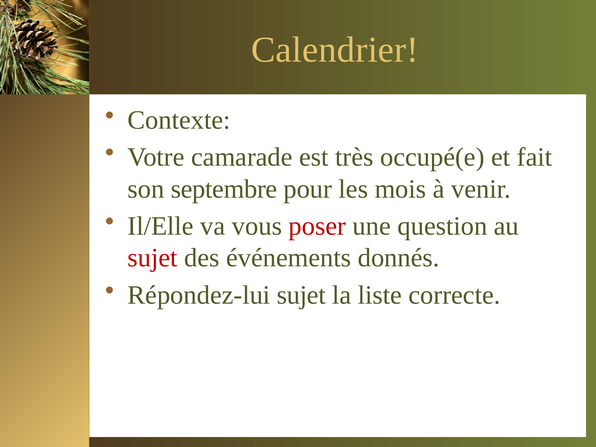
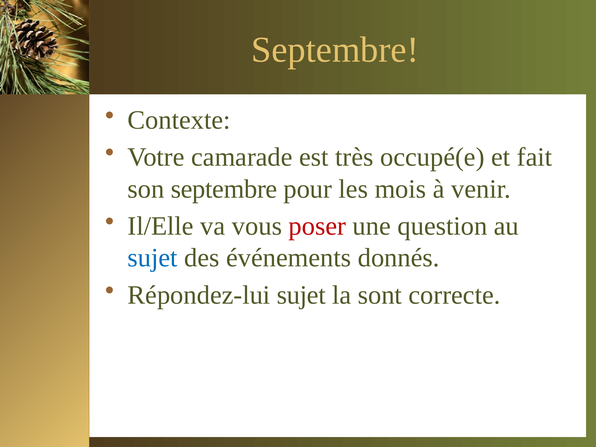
Calendrier: Calendrier -> Septembre (335, 50)
sujet colour: red -> blue (153, 258)
liste: liste -> sont (380, 295)
